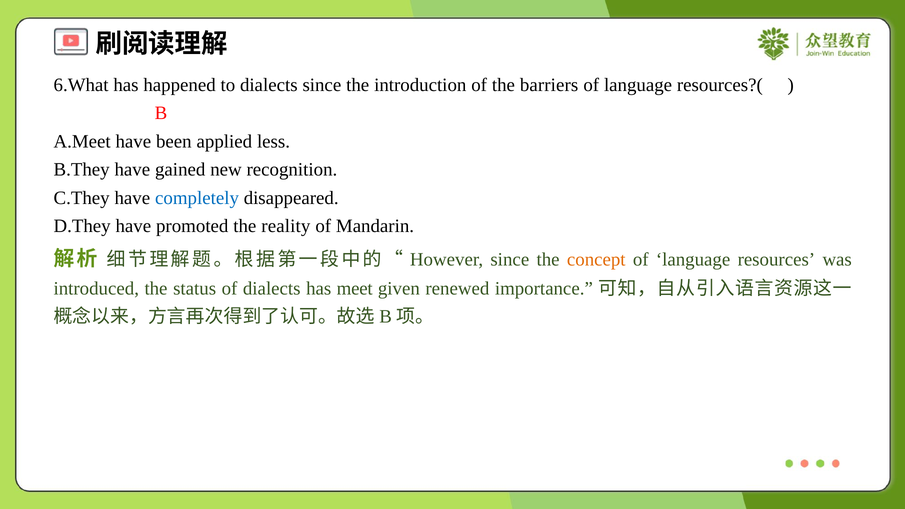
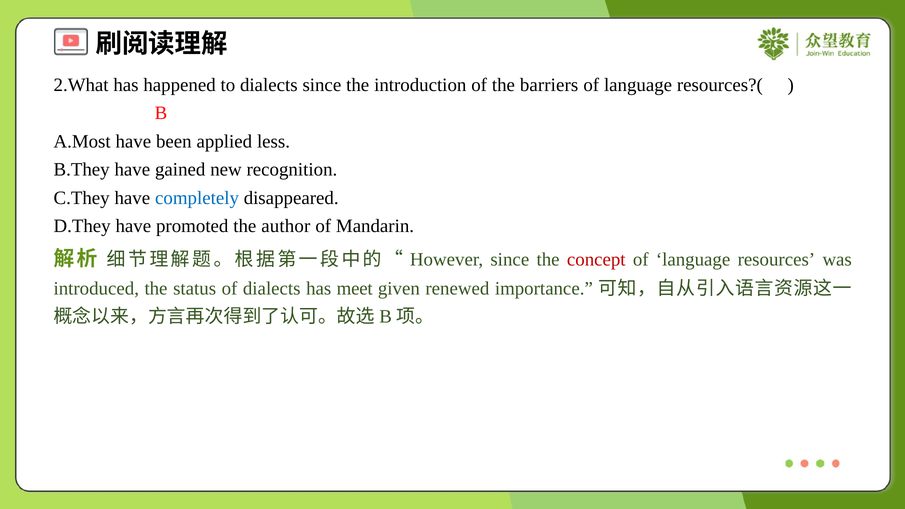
6.What: 6.What -> 2.What (81, 85)
A.Meet: A.Meet -> A.Most (82, 141)
reality: reality -> author (286, 226)
concept colour: orange -> red (596, 260)
